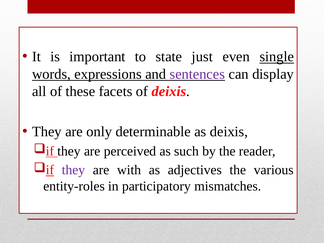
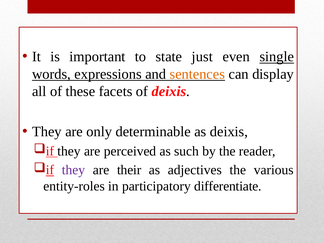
sentences colour: purple -> orange (197, 74)
with: with -> their (129, 170)
mismatches: mismatches -> differentiate (228, 186)
